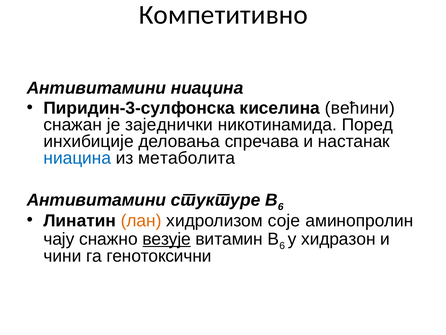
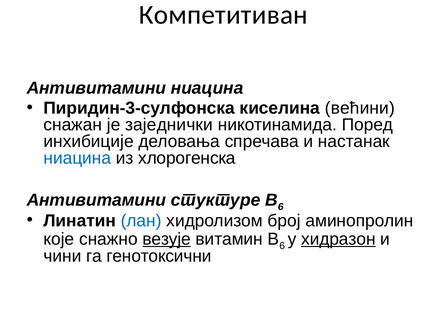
Компетитивно: Компетитивно -> Компетитиван (223, 15)
метаболита: метаболита -> хлорогенска (187, 158)
лан colour: orange -> blue (141, 220)
соје: соје -> број (284, 220)
чају: чају -> које (59, 239)
хидразон underline: none -> present (338, 239)
